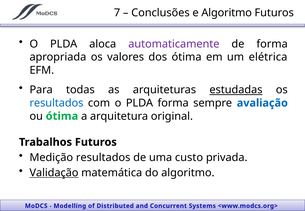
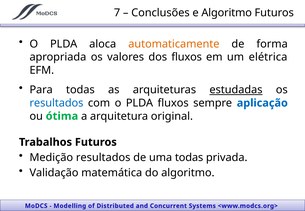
automaticamente colour: purple -> orange (174, 44)
dos ótima: ótima -> fluxos (187, 57)
PLDA forma: forma -> fluxos (173, 103)
avaliação: avaliação -> aplicação (262, 103)
uma custo: custo -> todas (189, 158)
Validação underline: present -> none (54, 173)
